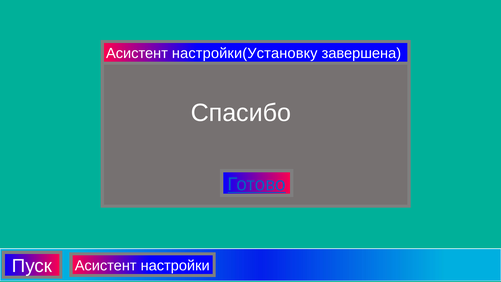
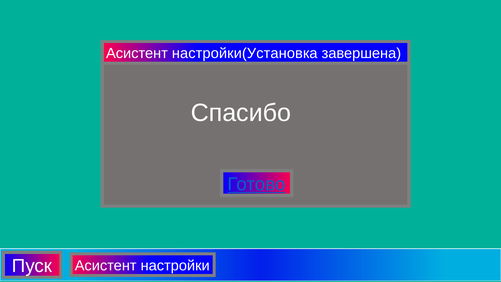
настройки(Установку: настройки(Установку -> настройки(Установка (245, 53)
